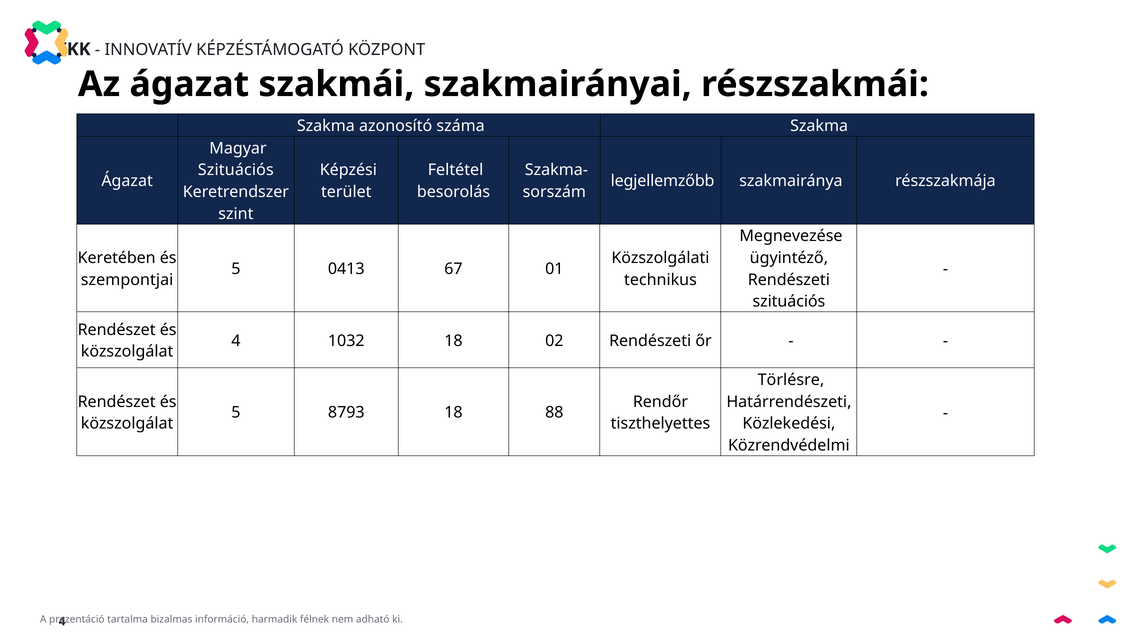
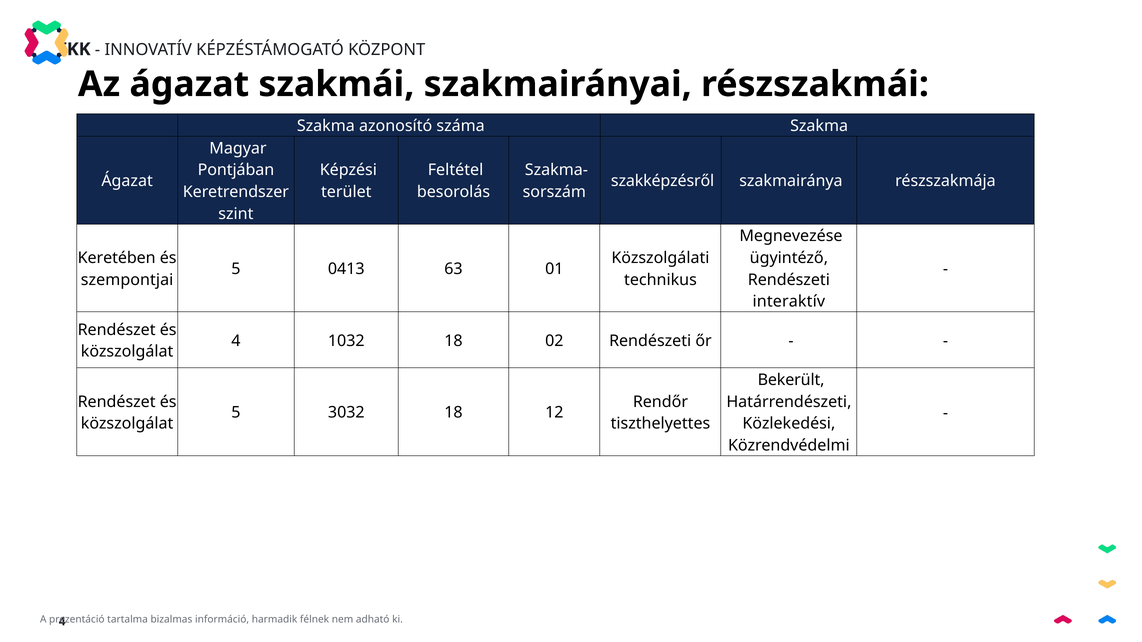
Szituációs: Szituációs -> Pontjában (236, 170)
legjellemzőbb: legjellemzőbb -> szakképzésről (663, 181)
67: 67 -> 63 (453, 269)
szituációs: szituációs -> interaktív (789, 302)
Törlésre: Törlésre -> Bekerült (791, 380)
8793: 8793 -> 3032 (346, 413)
88: 88 -> 12 (554, 413)
